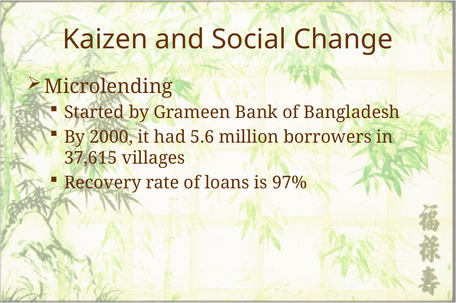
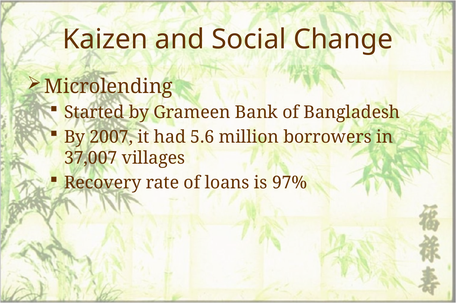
2000: 2000 -> 2007 (111, 137)
37,615: 37,615 -> 37,007 (91, 158)
